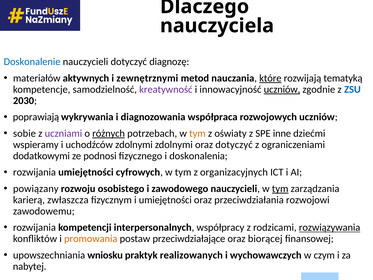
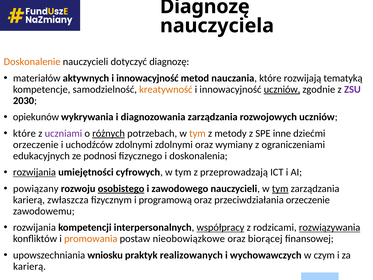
Dlaczego: Dlaczego -> Diagnozę (205, 7)
Doskonalenie colour: blue -> orange (32, 62)
aktywnych i zewnętrznymi: zewnętrznymi -> innowacyjność (147, 78)
które underline: present -> none (270, 78)
kreatywność colour: purple -> orange (166, 89)
ZSU colour: blue -> purple (352, 89)
poprawiają: poprawiają -> opiekunów (36, 117)
diagnozowania współpraca: współpraca -> zarządzania (213, 117)
sobie: sobie -> które (24, 133)
oświaty: oświaty -> metody (231, 133)
wspieramy: wspieramy -> orzeczenie (36, 145)
oraz dotyczyć: dotyczyć -> wymiany (234, 145)
dodatkowymi: dodatkowymi -> edukacyjnych (41, 156)
rozwijania underline: none -> present (34, 172)
organizacyjnych: organizacyjnych -> przeprowadzają (234, 172)
osobistego underline: none -> present (121, 188)
i umiejętności: umiejętności -> programową (165, 200)
przeciwdziałania rozwojowi: rozwojowi -> orzeczenie (308, 200)
współpracy underline: none -> present (220, 227)
przeciwdziałające: przeciwdziałające -> nieobowiązkowe (189, 239)
nabytej: nabytej -> karierą (30, 266)
